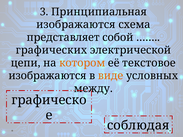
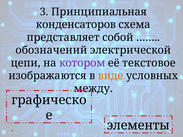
изображаются: изображаются -> конденсаторов (76, 25)
графических: графических -> обозначений (51, 50)
котором colour: orange -> purple (82, 63)
соблюдая: соблюдая -> элементы (138, 126)
